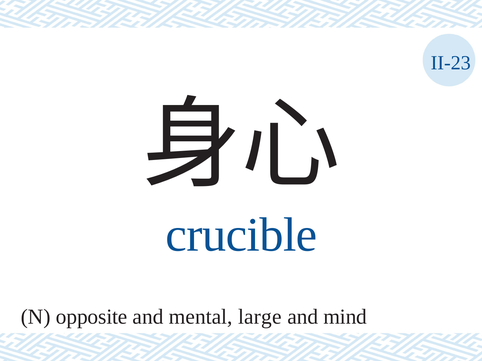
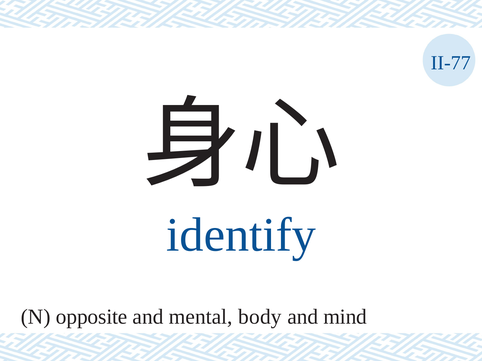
II-23: II-23 -> II-77 (451, 63)
crucible: crucible -> identify (241, 235)
large: large -> body (260, 317)
